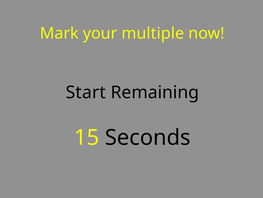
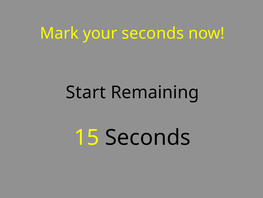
your multiple: multiple -> seconds (153, 33)
